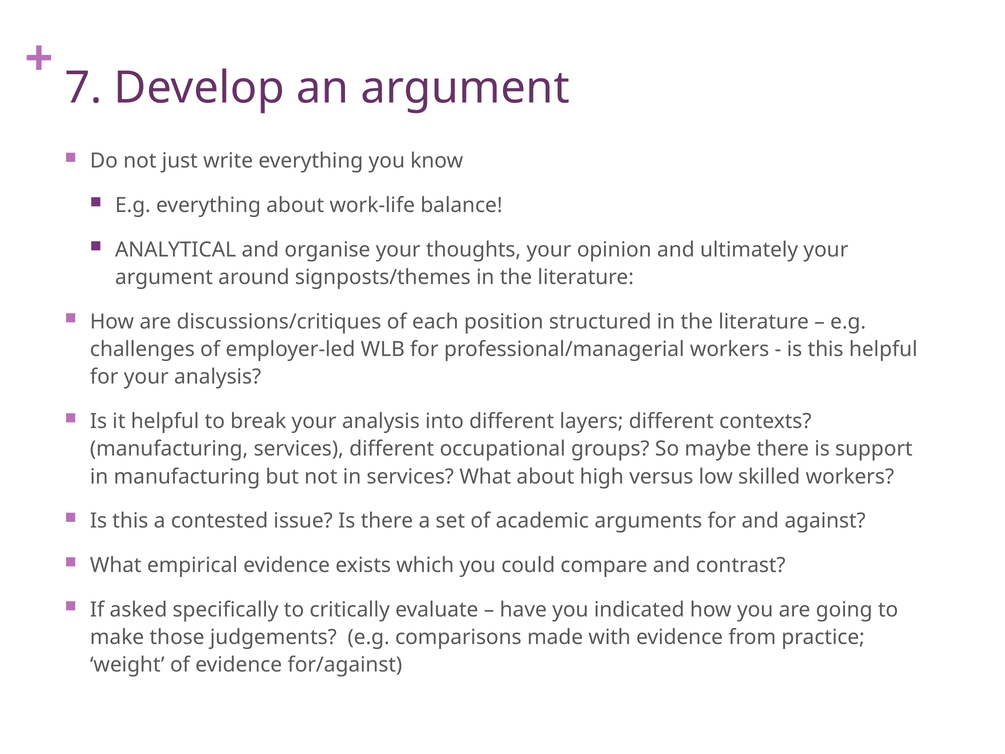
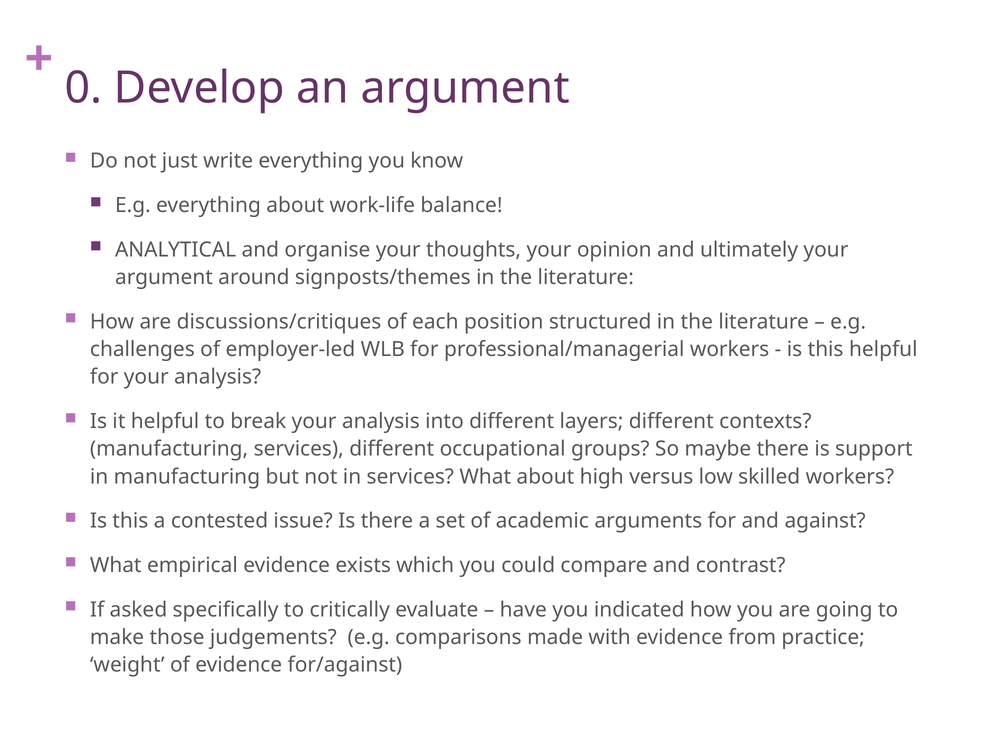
7: 7 -> 0 (84, 88)
